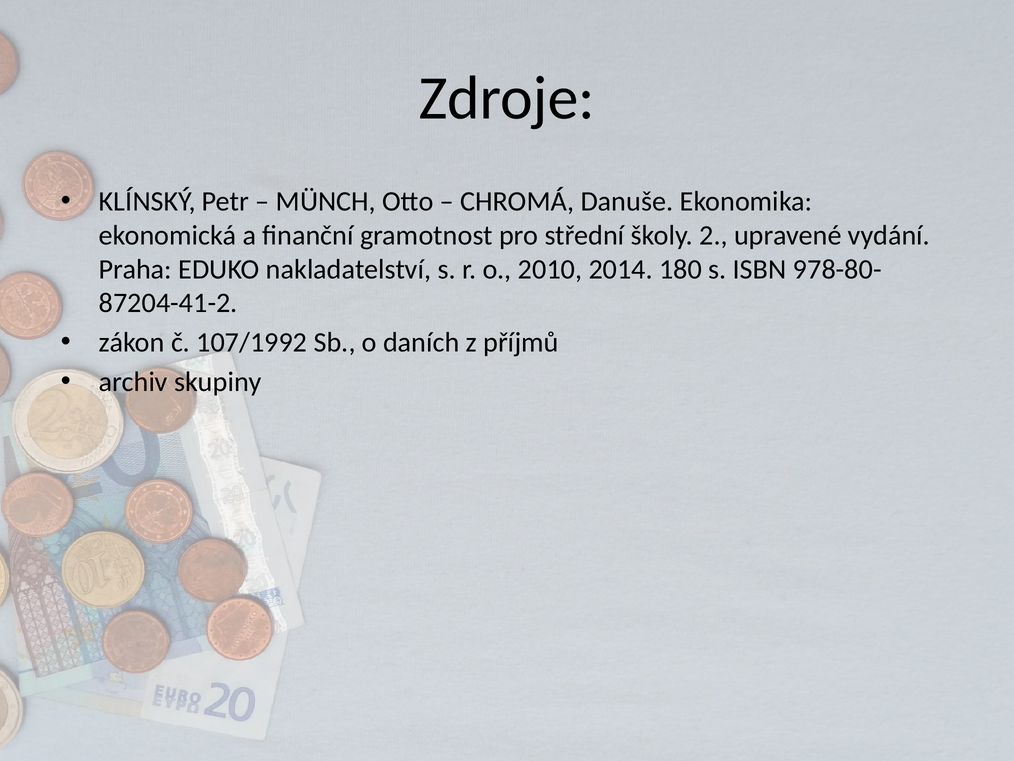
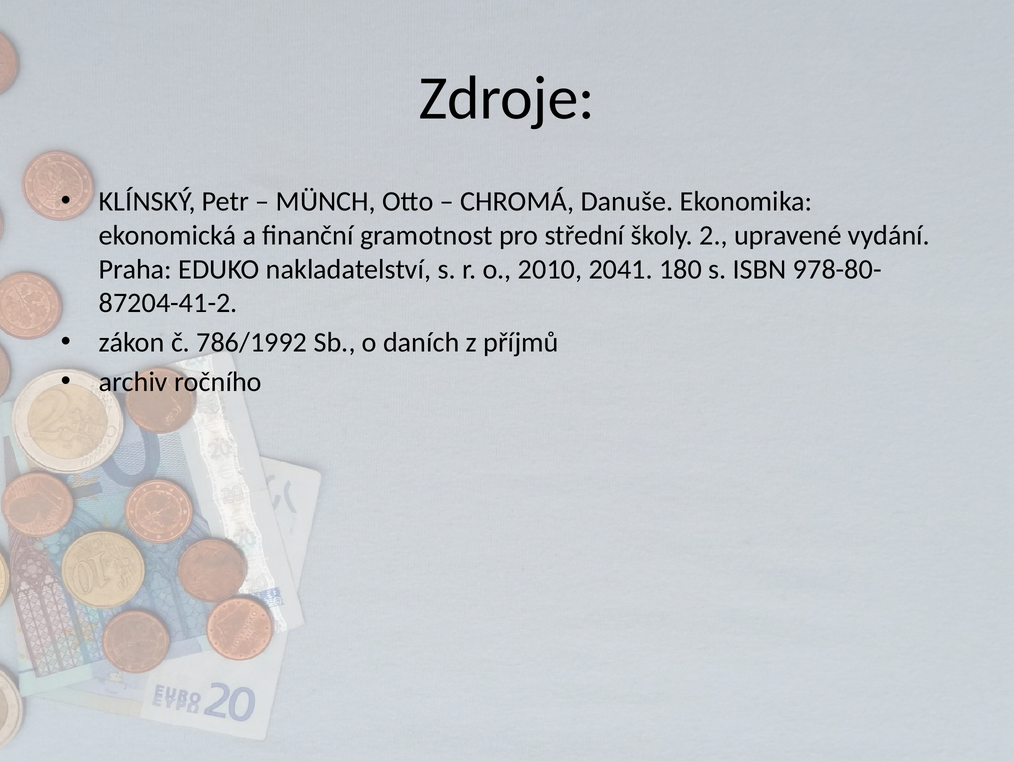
2014: 2014 -> 2041 (621, 269)
107/1992: 107/1992 -> 786/1992 (252, 342)
skupiny: skupiny -> ročního (218, 382)
